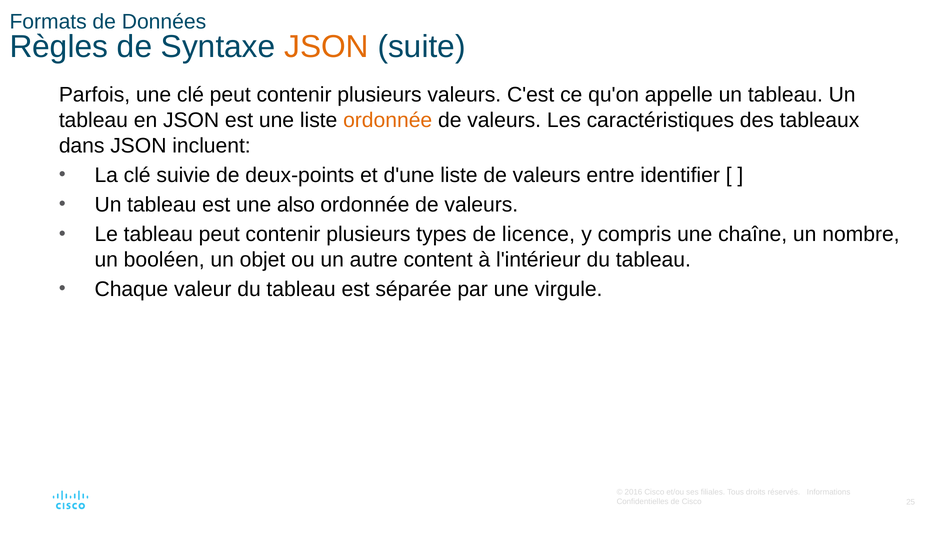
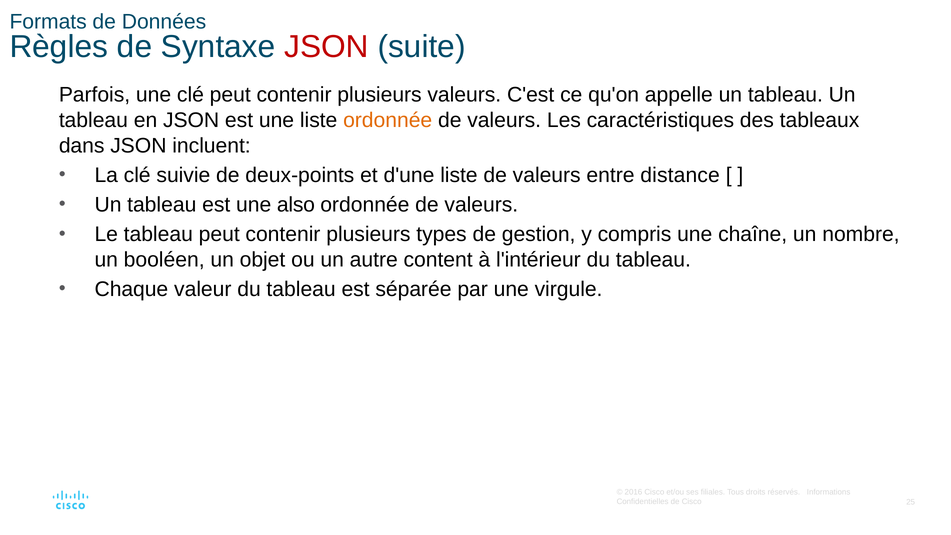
JSON colour: orange -> red (327, 47)
identifier: identifier -> distance (680, 175)
licence: licence -> gestion (539, 234)
